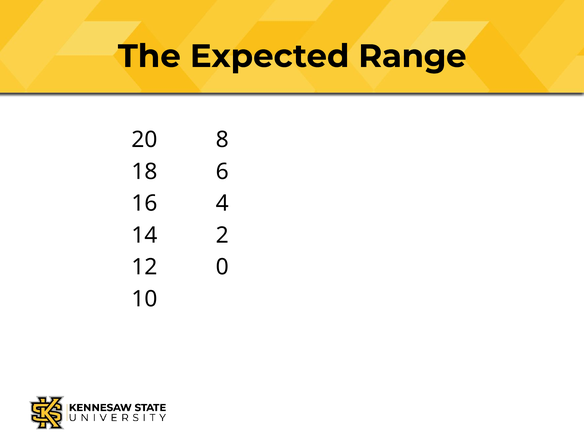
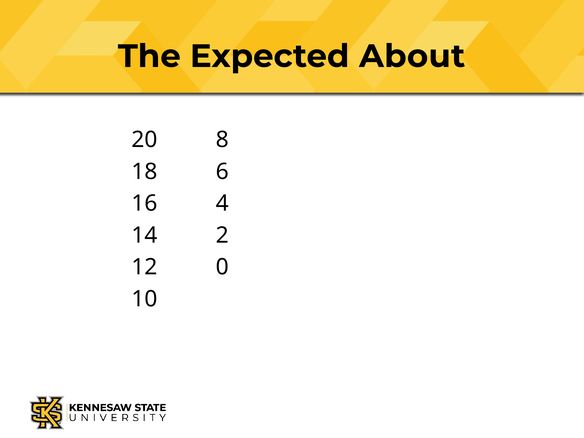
Range: Range -> About (412, 56)
